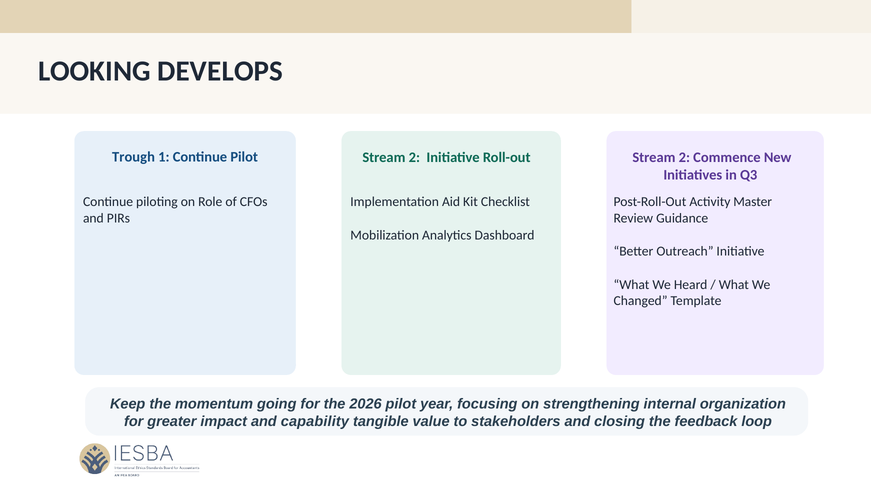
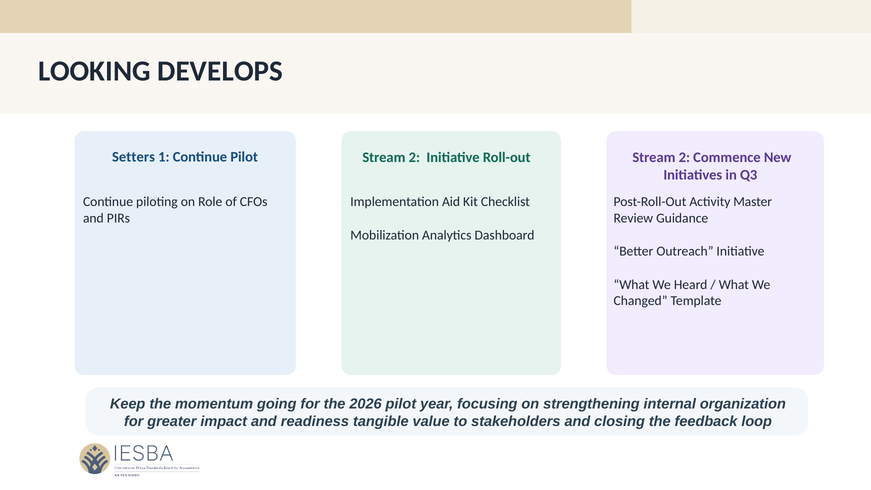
Trough: Trough -> Setters (133, 157)
capability: capability -> readiness (315, 421)
